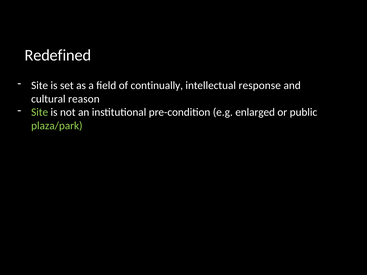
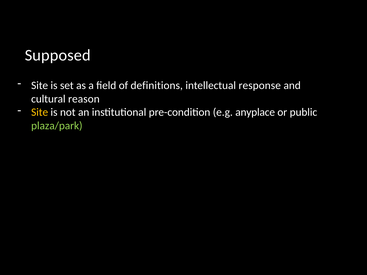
Redefined: Redefined -> Supposed (58, 55)
continually: continually -> definitions (157, 85)
Site colour: light green -> yellow (40, 112)
enlarged: enlarged -> anyplace (255, 112)
